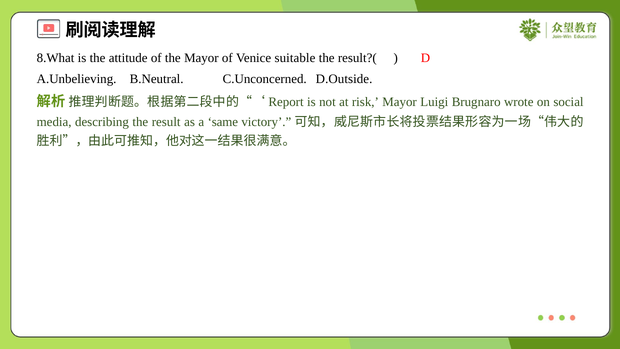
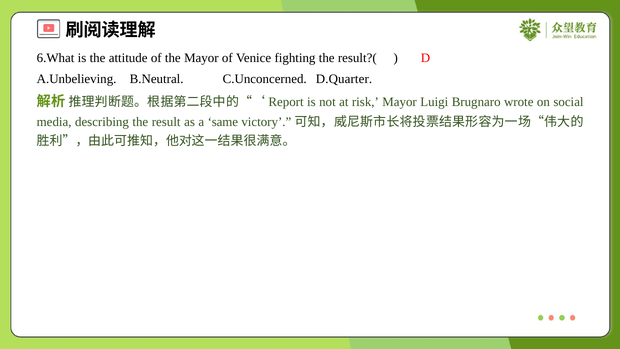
8.What: 8.What -> 6.What (56, 58)
suitable: suitable -> fighting (295, 58)
D.Outside: D.Outside -> D.Quarter (344, 79)
